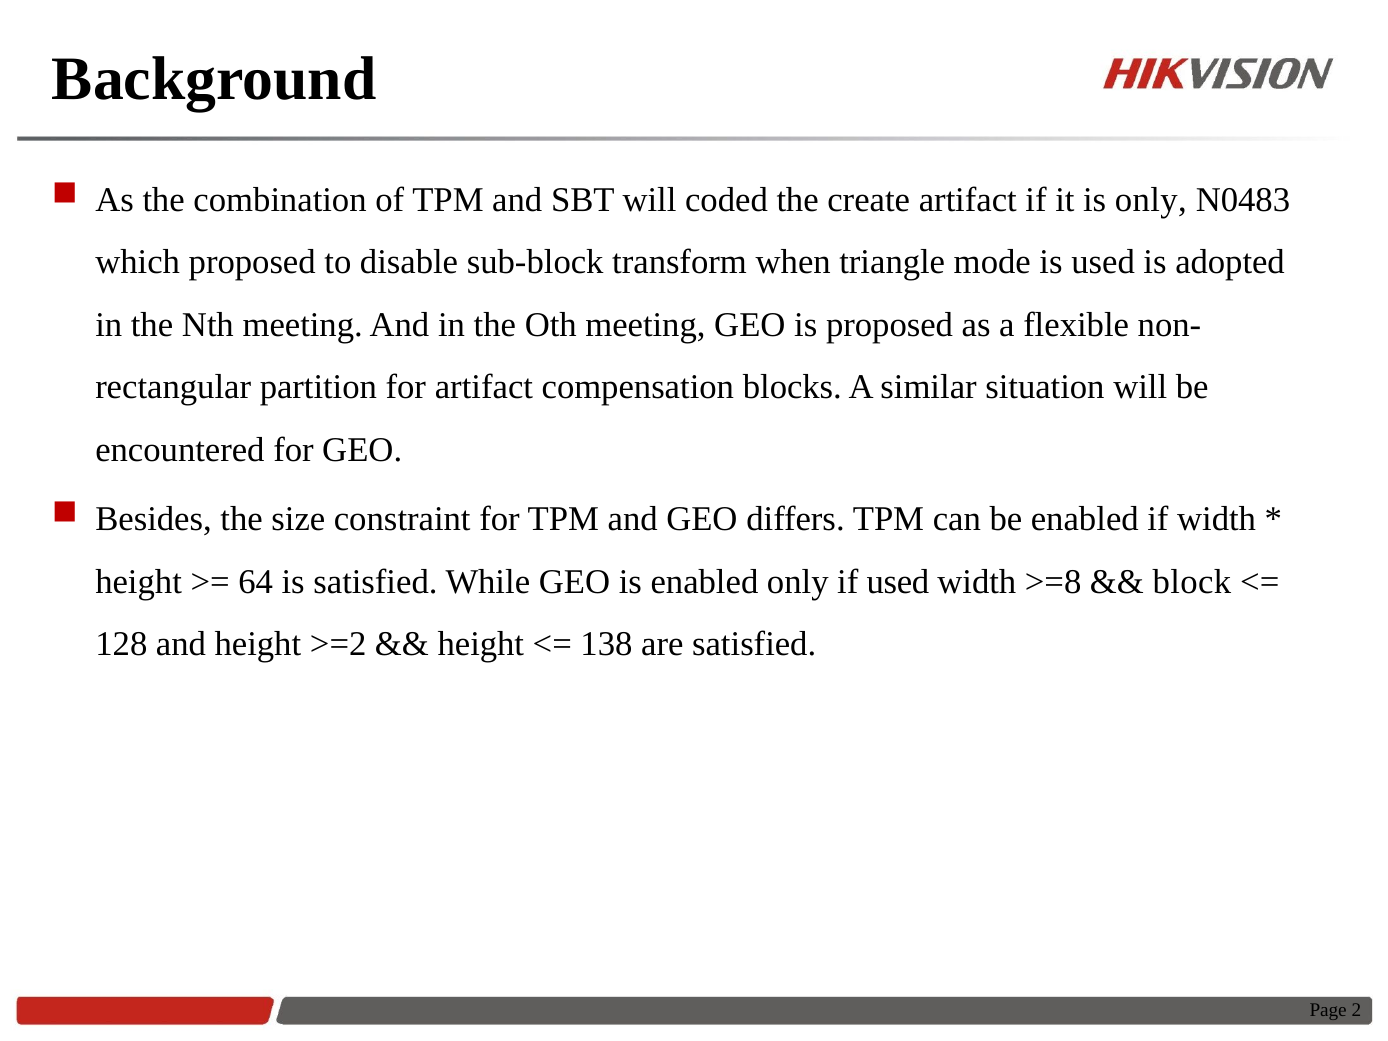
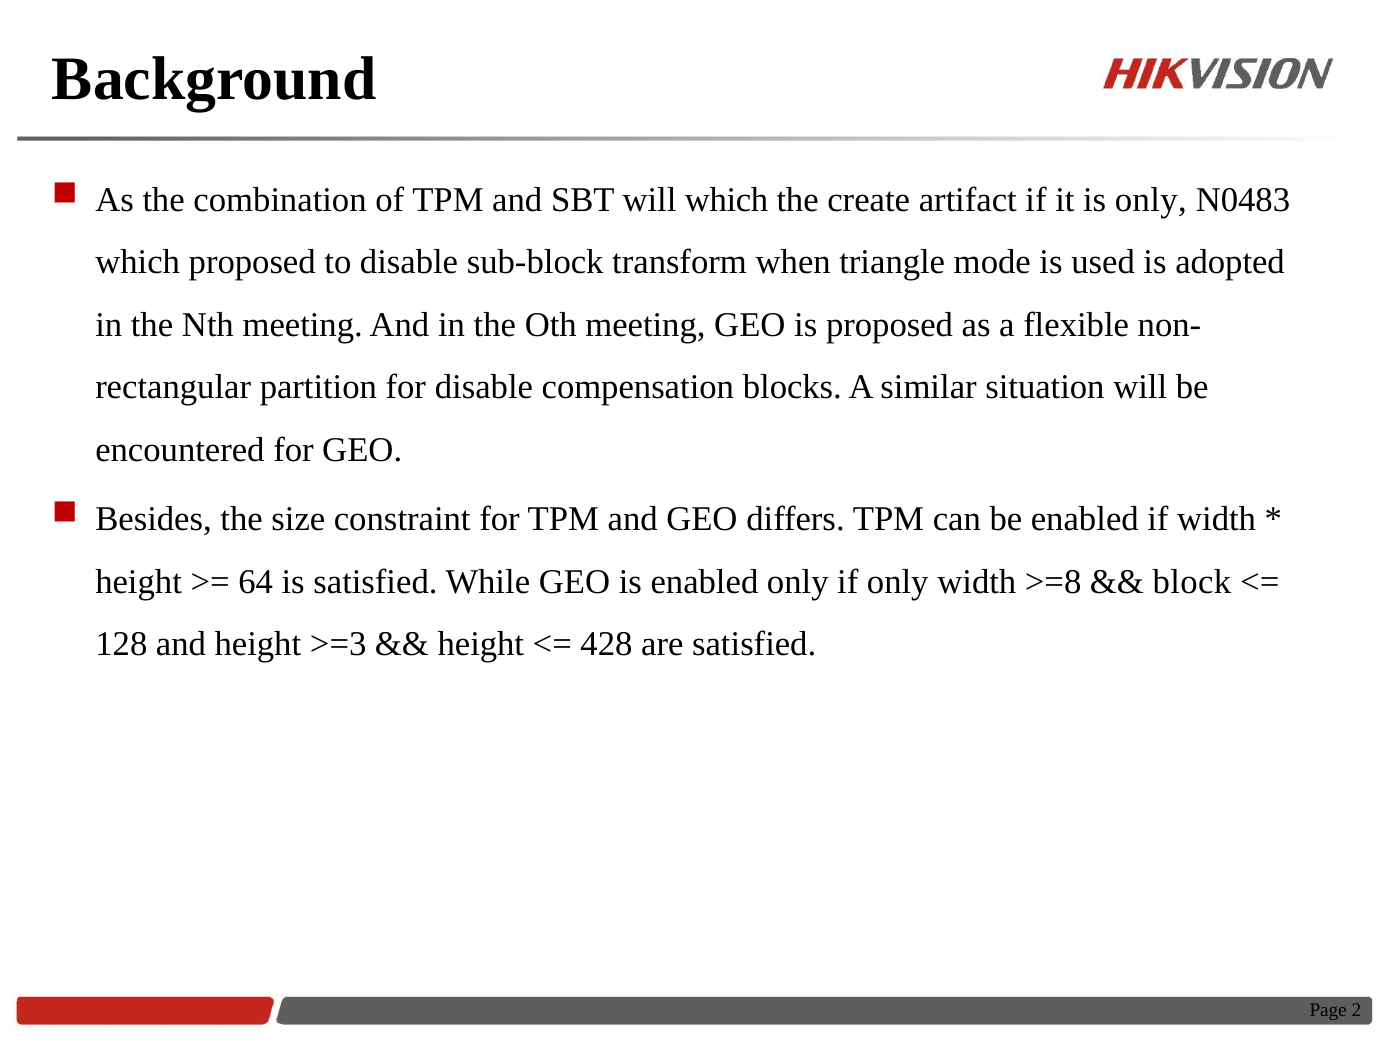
will coded: coded -> which (727, 200)
for artifact: artifact -> disable (484, 387)
if used: used -> only (898, 582)
>=2: >=2 -> >=3 (338, 644)
138: 138 -> 428 (607, 644)
